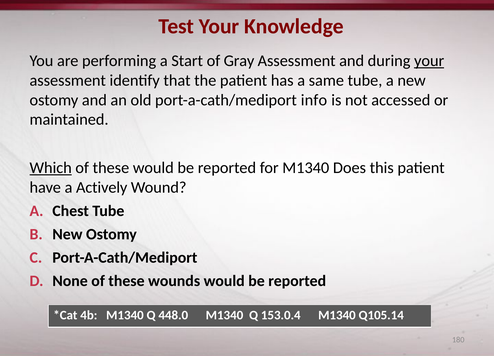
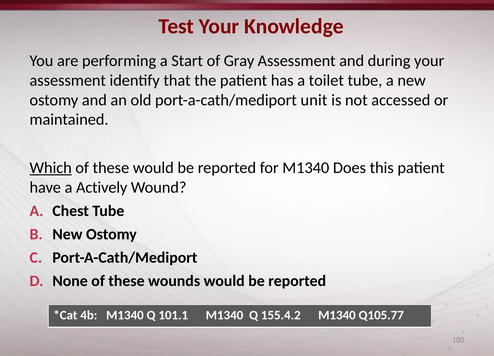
your underline: present -> none (429, 61)
same: same -> toilet (326, 80)
info: info -> unit (314, 100)
448.0: 448.0 -> 101.1 (173, 315)
153.0.4: 153.0.4 -> 155.4.2 (281, 315)
Q105.14: Q105.14 -> Q105.77 (381, 315)
